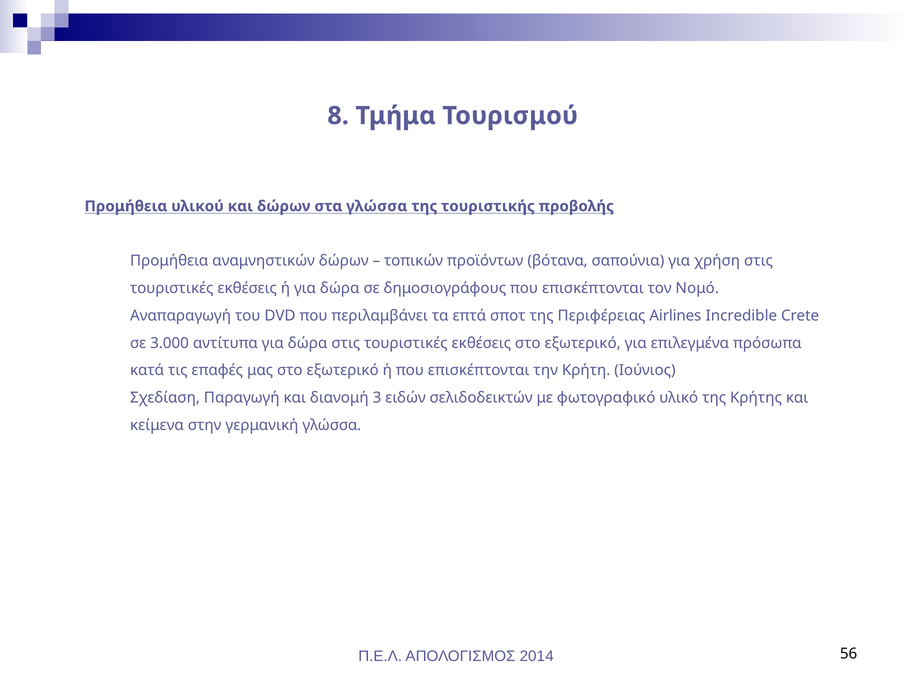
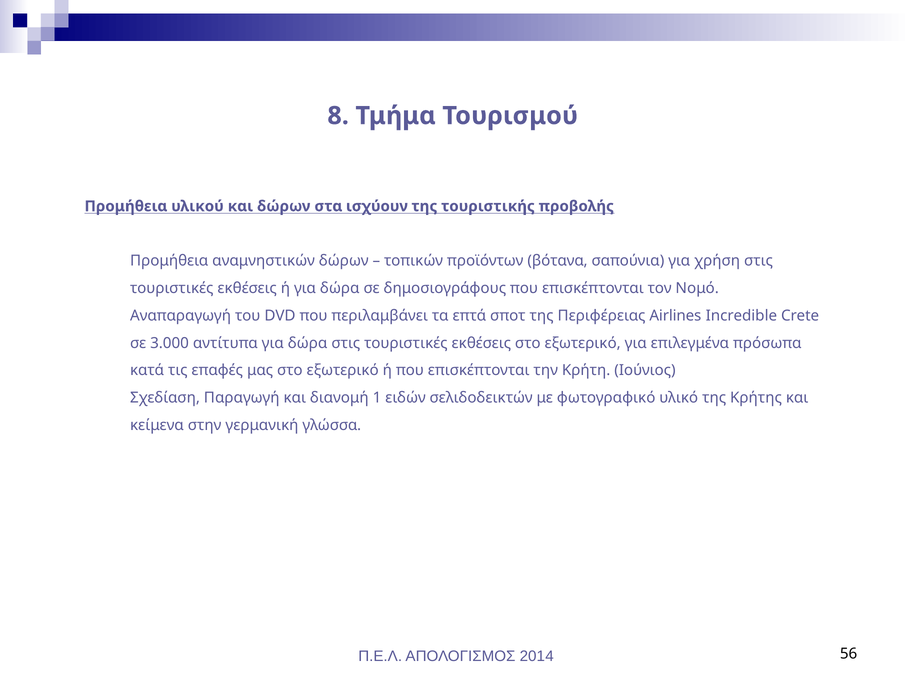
στα γλώσσα: γλώσσα -> ισχύουν (377, 206)
3: 3 -> 1 (377, 398)
